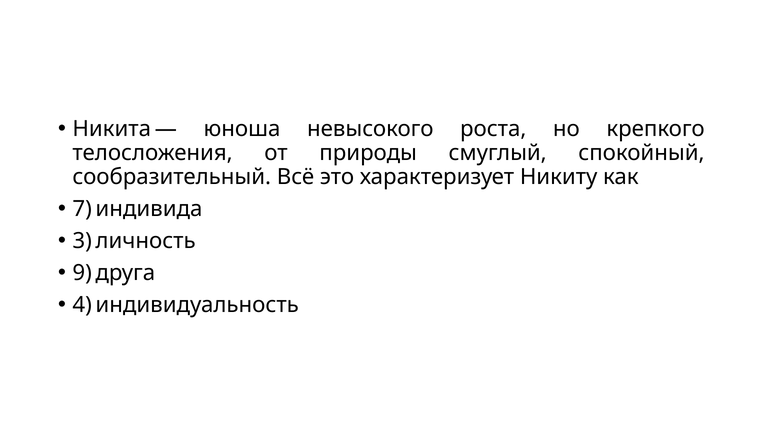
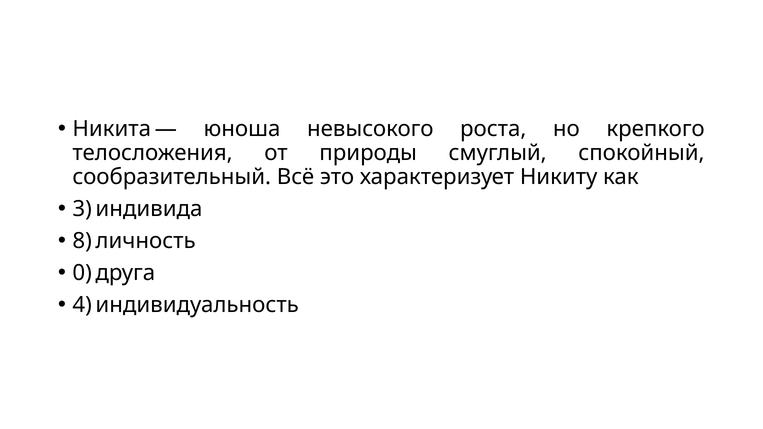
7: 7 -> 3 (82, 209)
3: 3 -> 8 (82, 241)
9: 9 -> 0 (82, 273)
